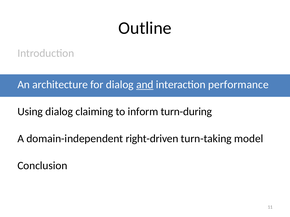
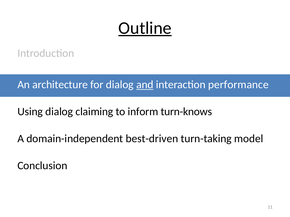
Outline underline: none -> present (145, 28)
turn-during: turn-during -> turn-knows (186, 112)
right-driven: right-driven -> best-driven (152, 139)
